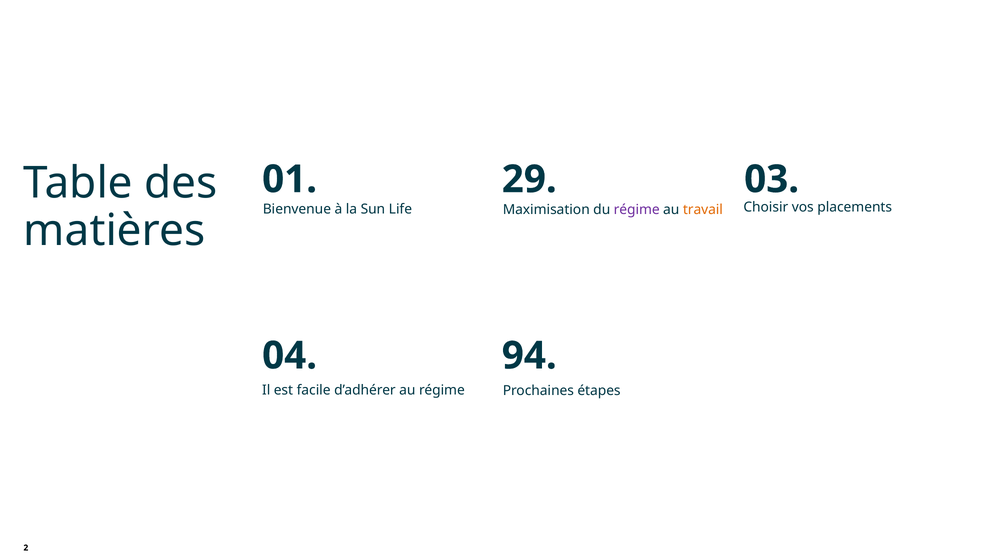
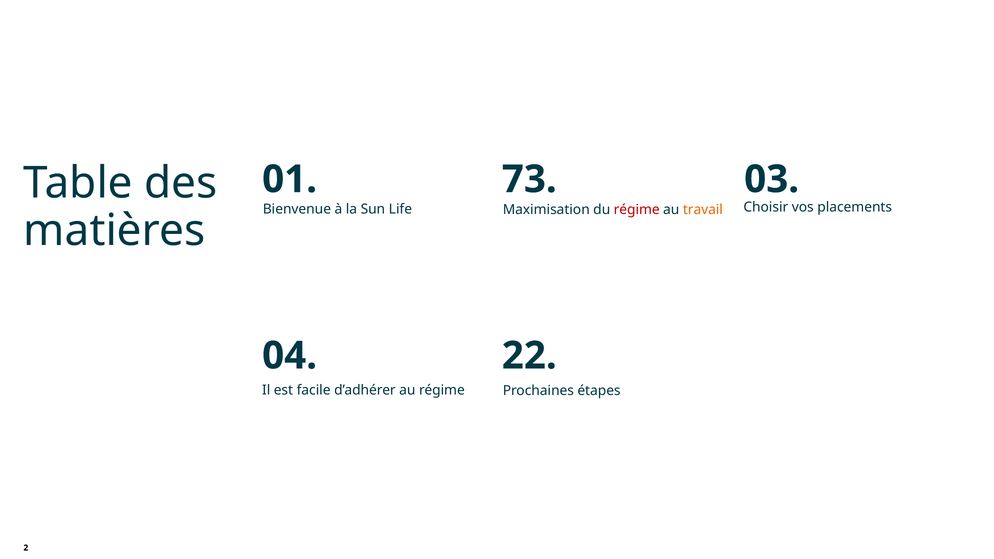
29: 29 -> 73 (529, 179)
régime colour: purple -> red (637, 210)
94: 94 -> 22 (529, 356)
